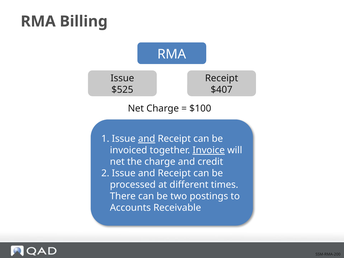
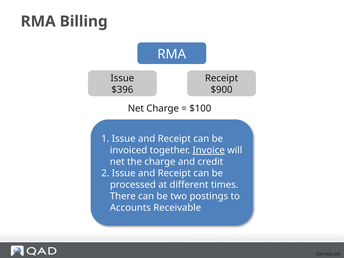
$525: $525 -> $396 (122, 90)
$407: $407 -> $900 (222, 90)
and underline: present -> none (147, 139)
